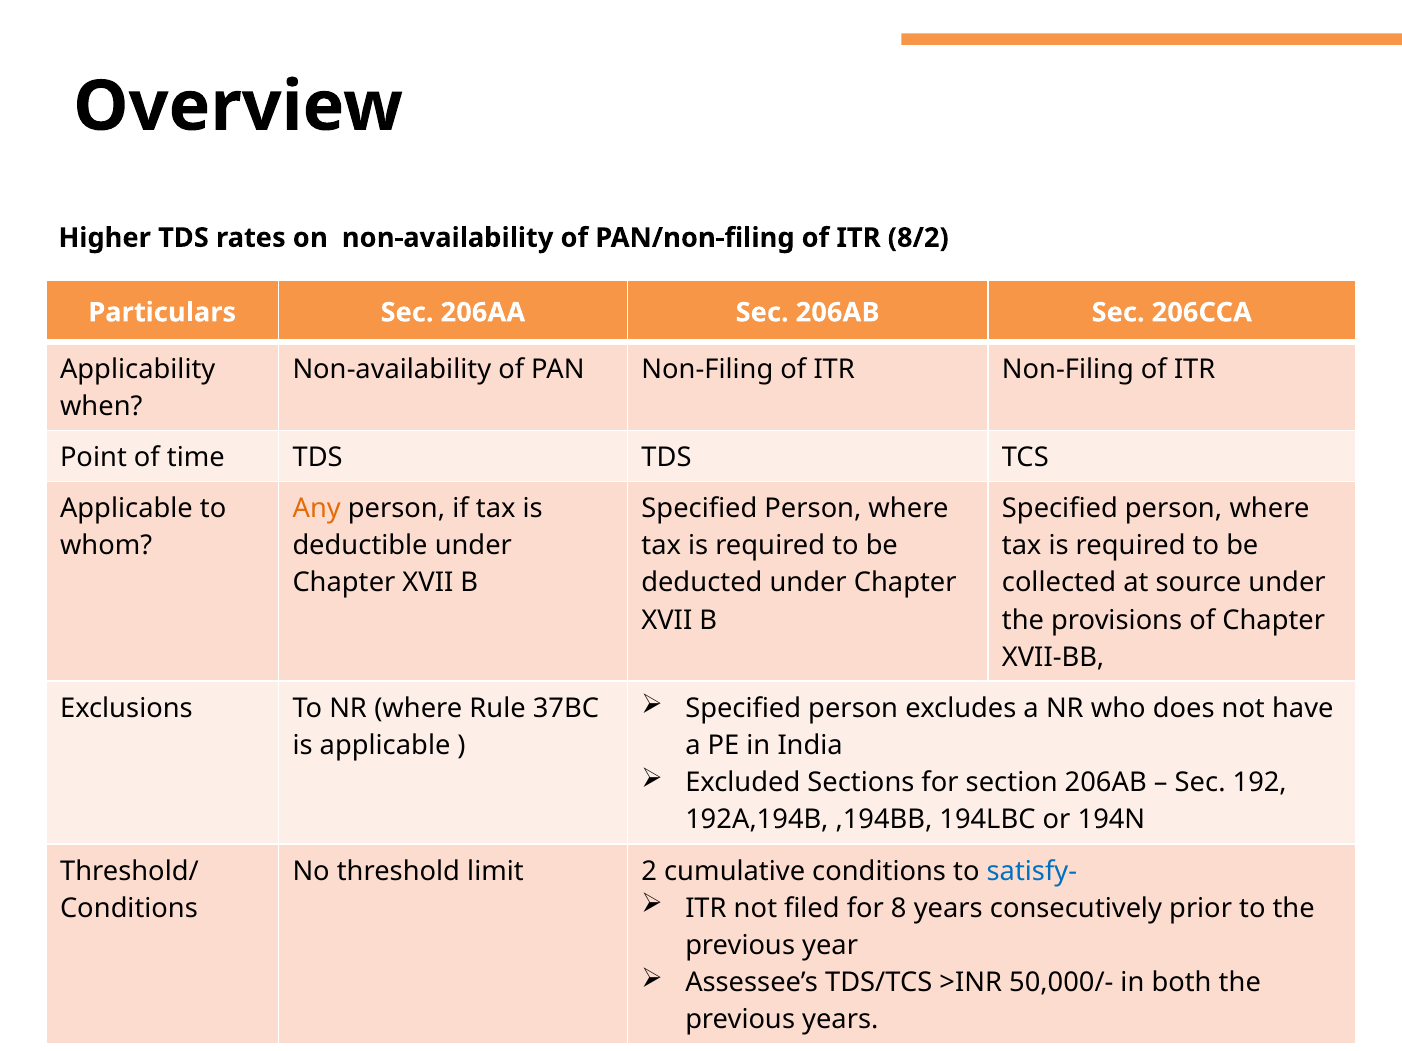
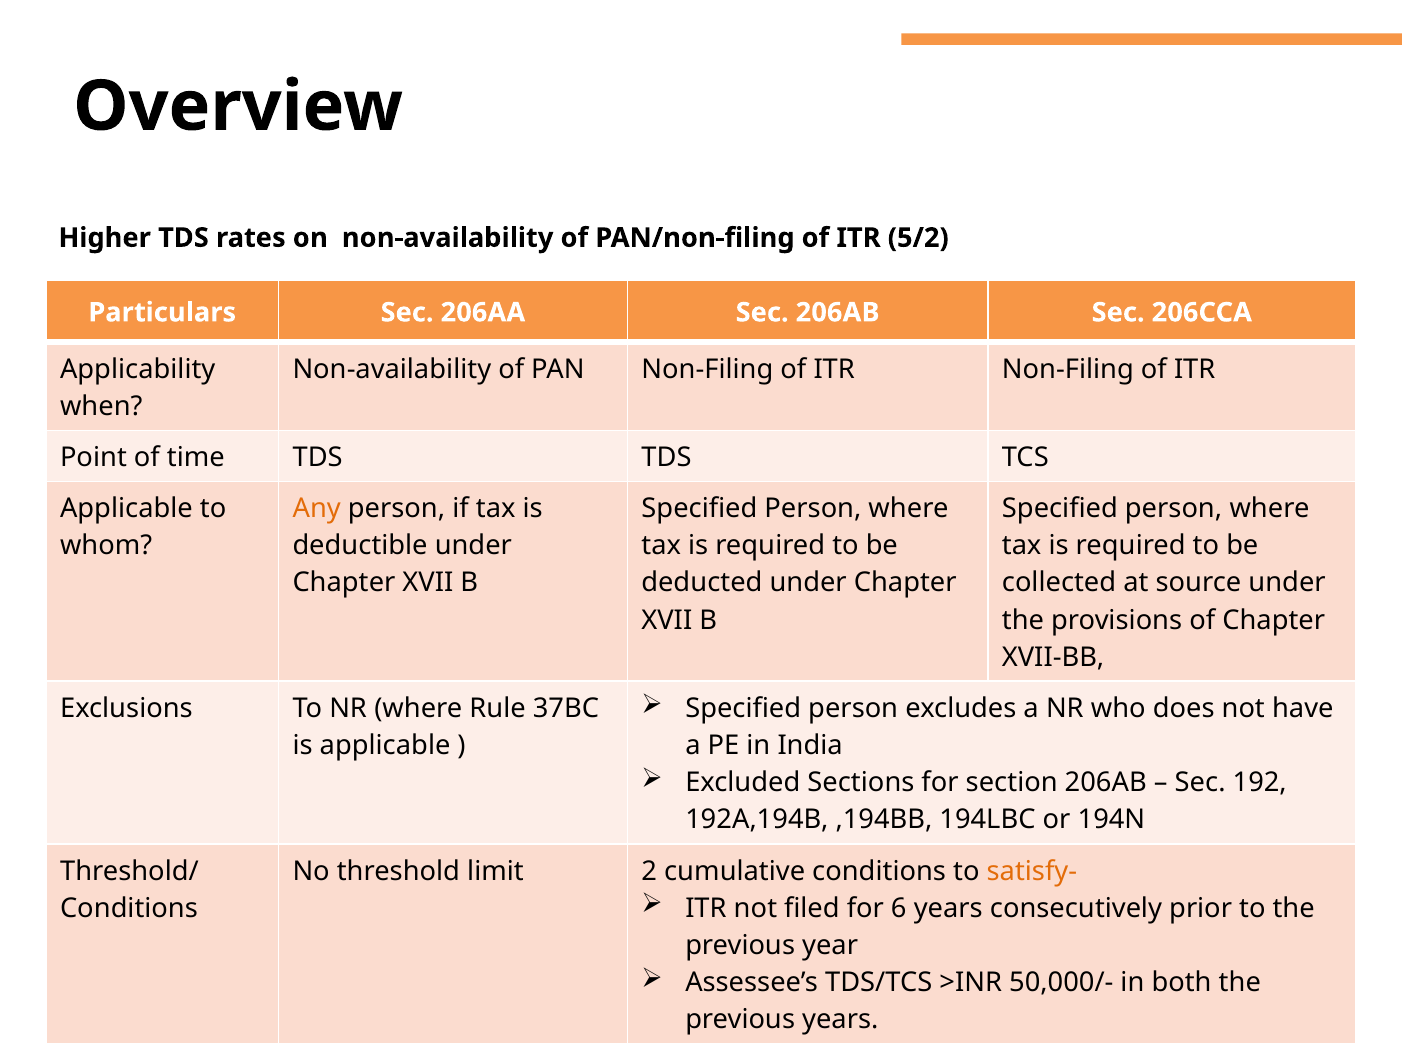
8/2: 8/2 -> 5/2 (918, 238)
satisfy- colour: blue -> orange (1032, 871)
8: 8 -> 6 (899, 909)
